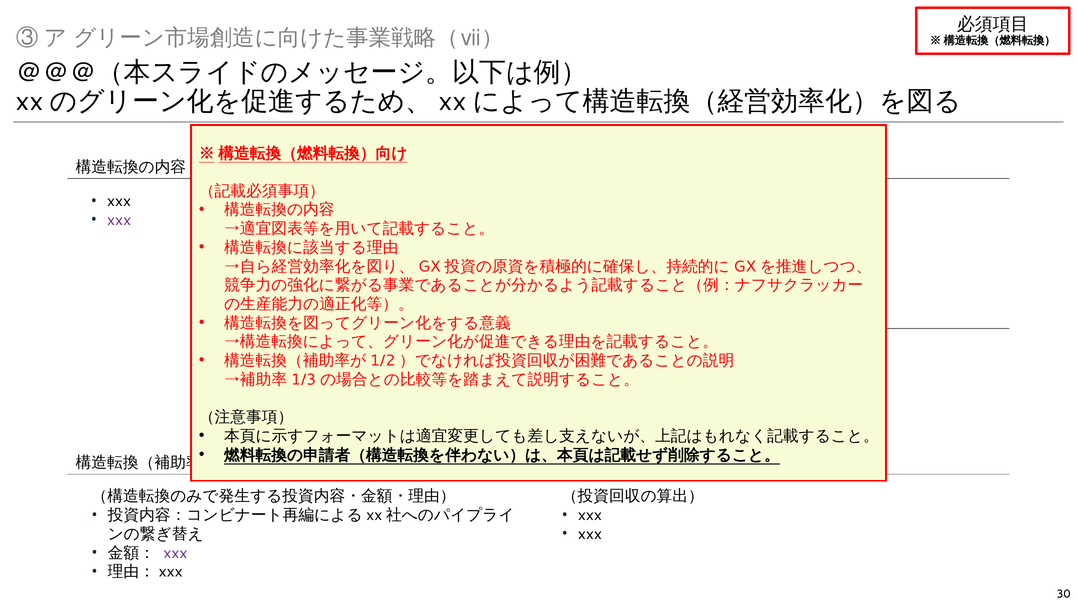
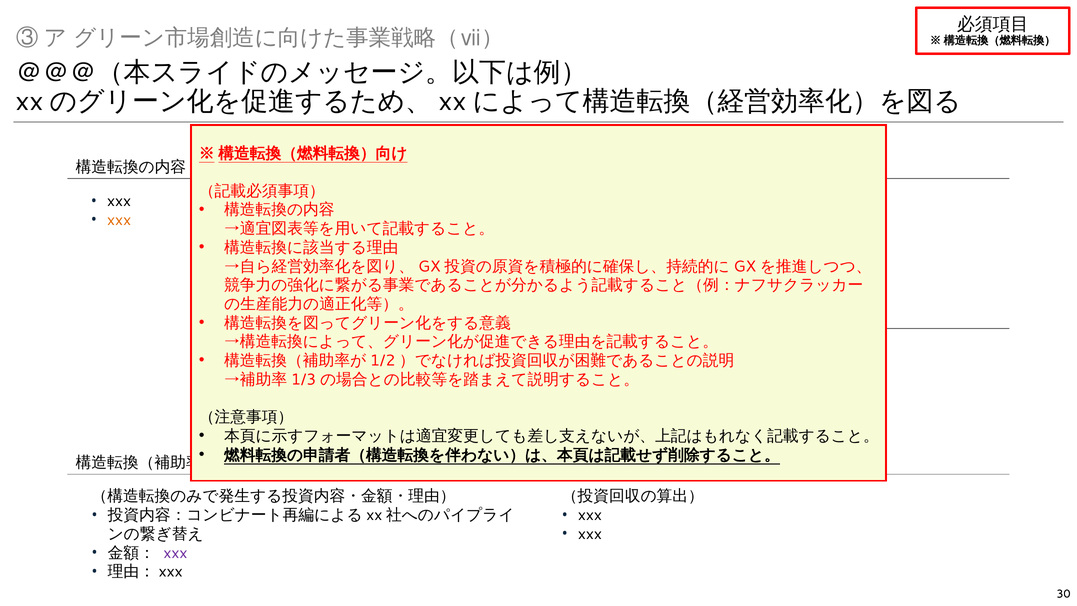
xxx colour: purple -> orange (119, 220)
